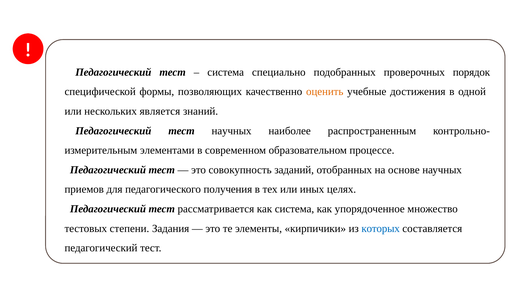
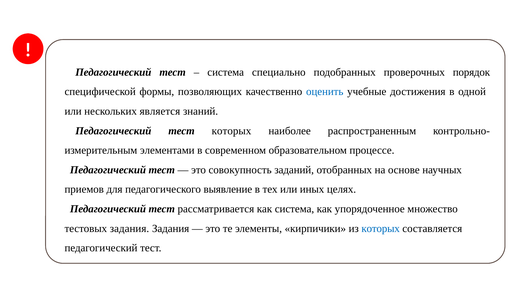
оценить colour: orange -> blue (325, 92)
тест научных: научных -> которых (232, 131)
получения: получения -> выявление (228, 189)
тестовых степени: степени -> задания (129, 228)
